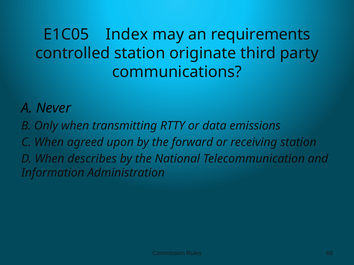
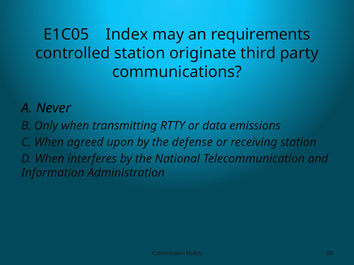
forward: forward -> defense (192, 142)
describes: describes -> interferes (92, 159)
